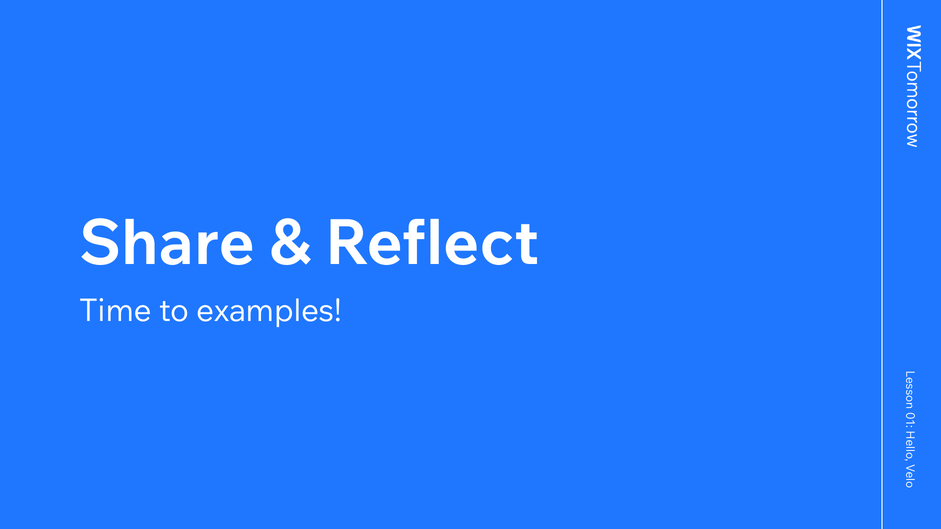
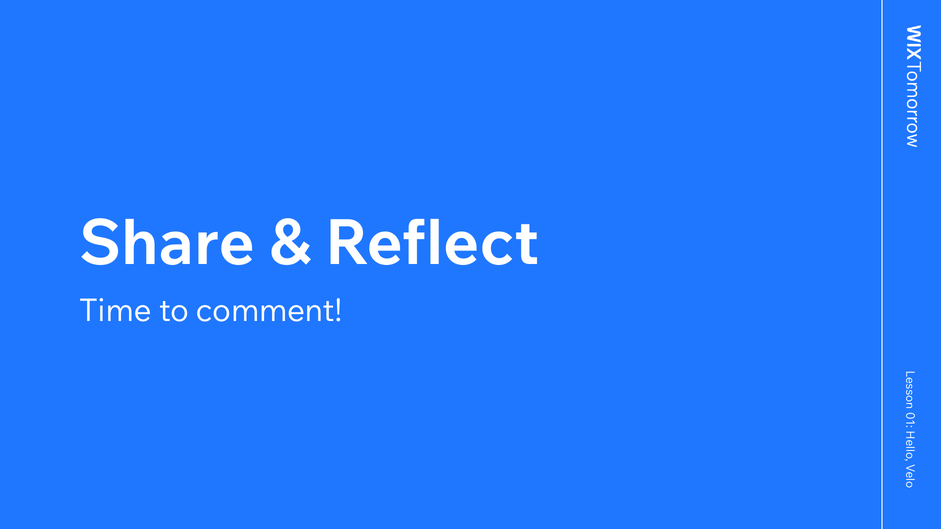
examples: examples -> comment (269, 311)
